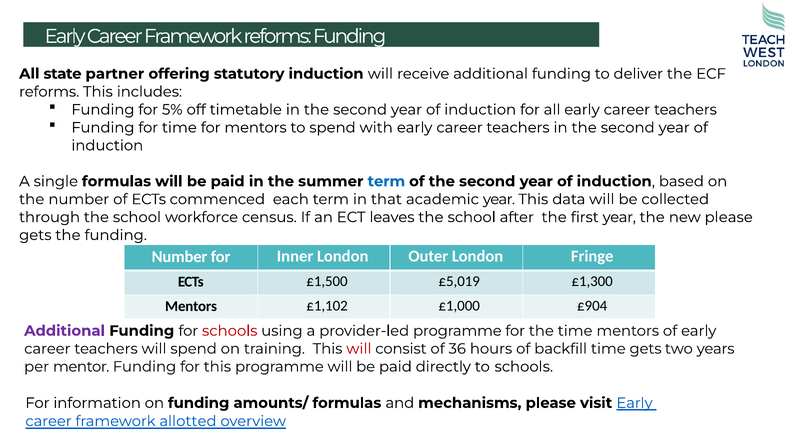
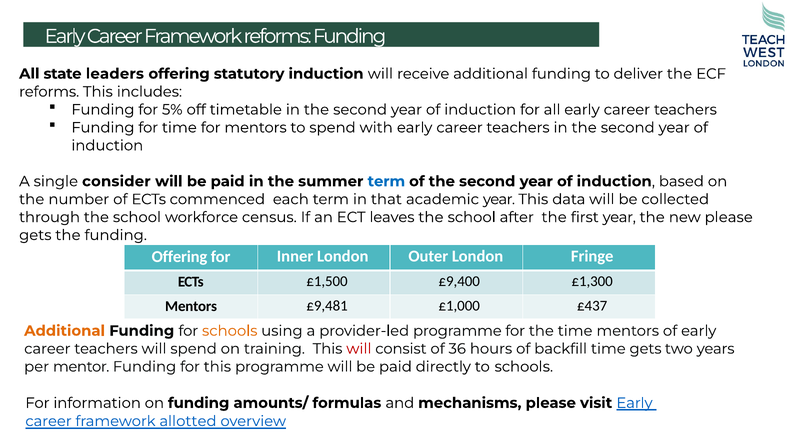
partner: partner -> leaders (115, 74)
single formulas: formulas -> consider (116, 181)
Number: Number -> Offering (180, 257)
£5,019: £5,019 -> £9,400 (459, 282)
£1,102: £1,102 -> £9,481 (327, 306)
£904: £904 -> £437 (592, 306)
Additional colour: purple -> orange (65, 331)
schools colour: red -> orange (230, 331)
